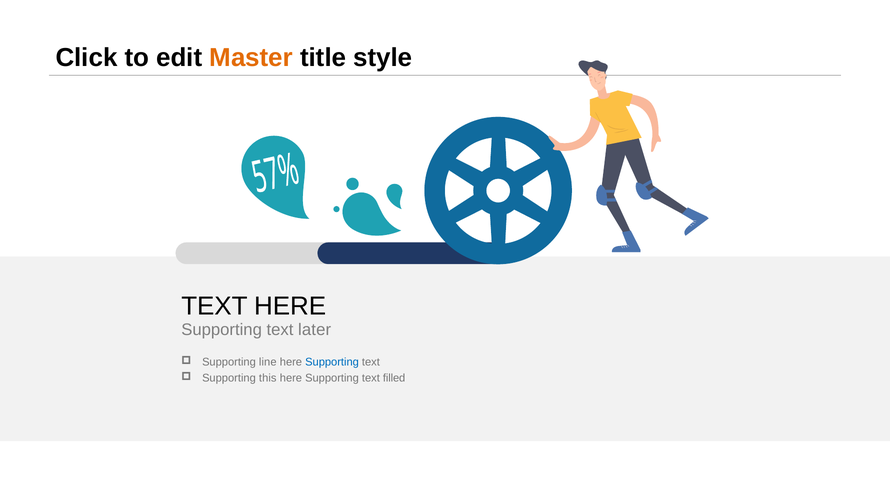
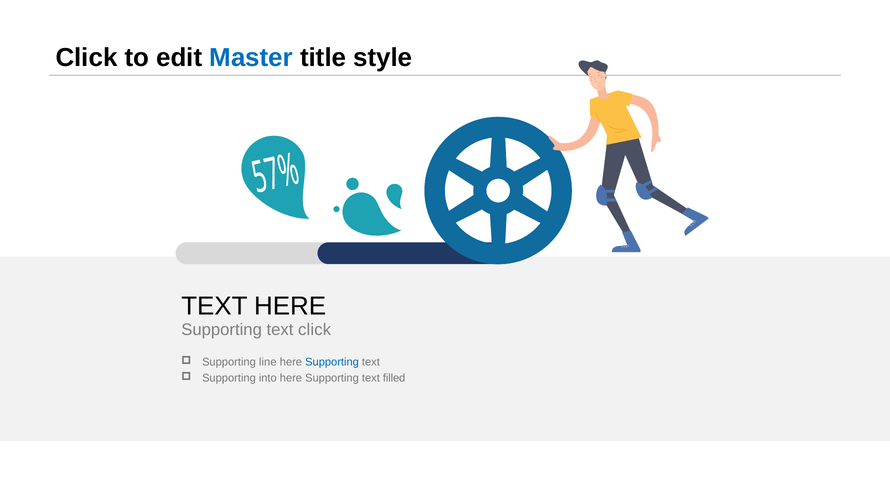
Master colour: orange -> blue (251, 58)
text later: later -> click (315, 329)
this: this -> into (268, 378)
